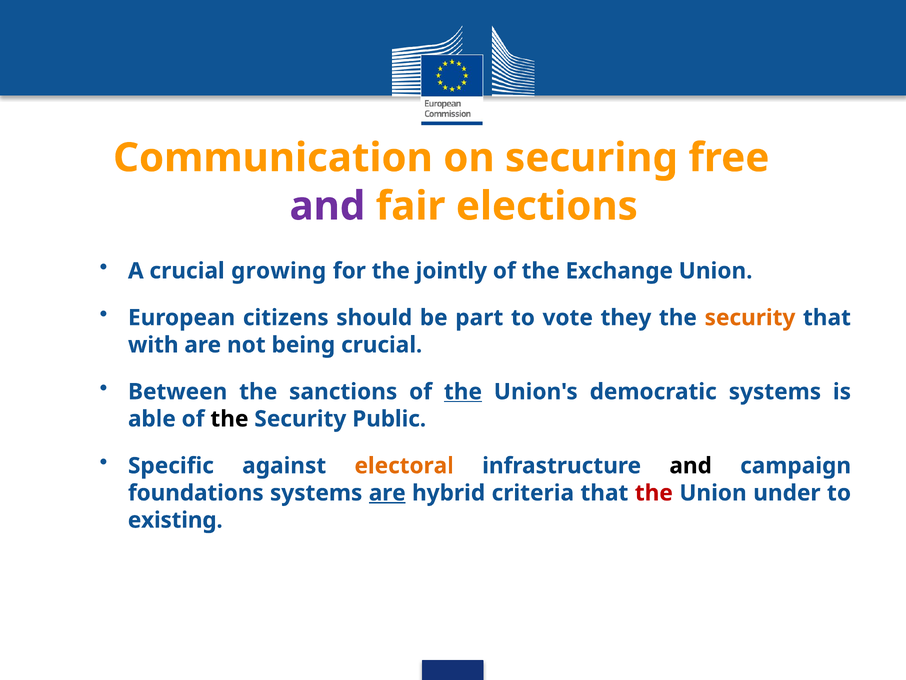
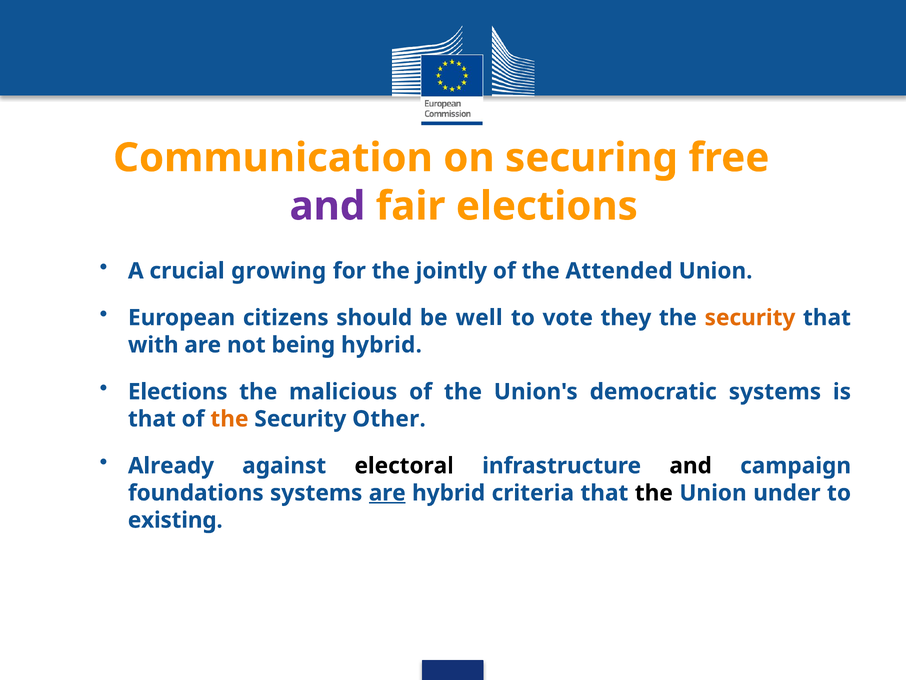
Exchange: Exchange -> Attended (619, 271)
part: part -> well (479, 318)
being crucial: crucial -> hybrid (382, 345)
Between: Between -> Elections (178, 391)
sanctions: sanctions -> malicious (343, 391)
the underline: present -> none (463, 391)
able: able -> that (152, 419)
the colour: black -> orange (229, 419)
Public: Public -> Other (389, 419)
Specific: Specific -> Already (171, 465)
electoral colour: orange -> black (404, 465)
the colour: red -> black (654, 493)
